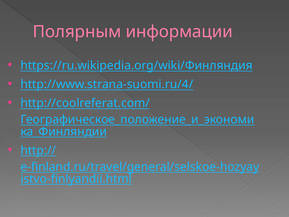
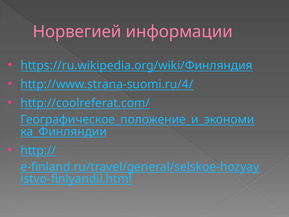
Полярным: Полярным -> Норвегией (77, 32)
